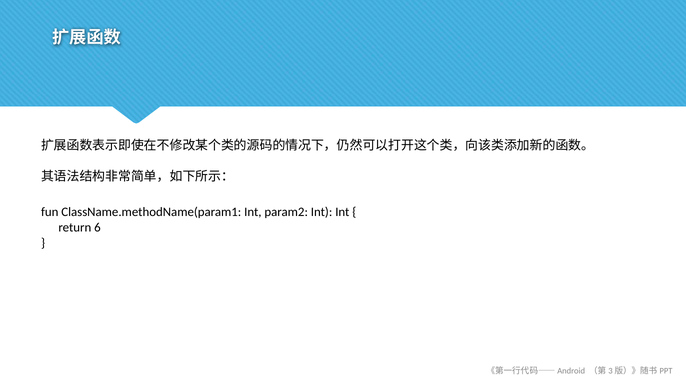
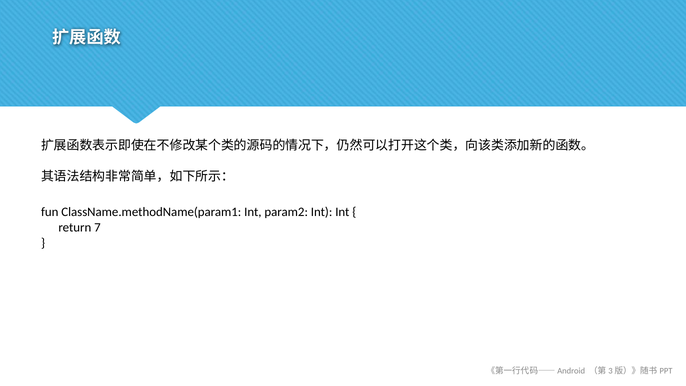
6: 6 -> 7 (97, 227)
